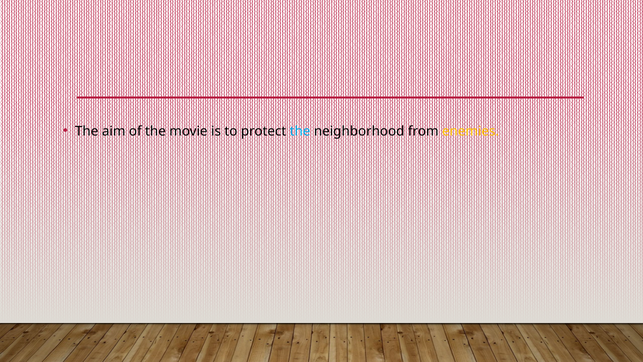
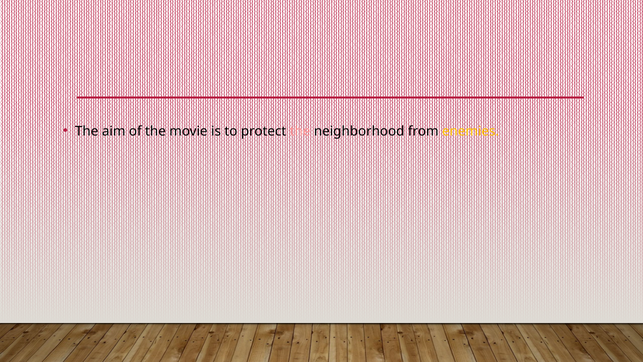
the colour: light blue -> pink (300, 131)
